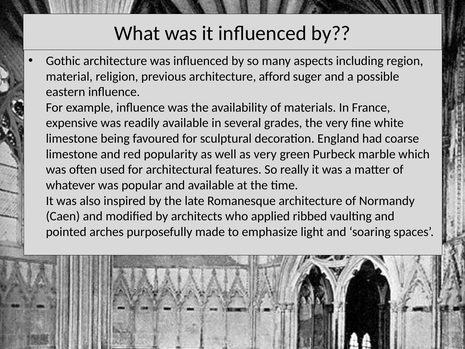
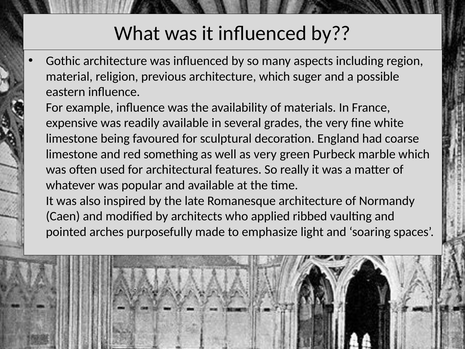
architecture afford: afford -> which (275, 76)
popularity: popularity -> something (171, 154)
